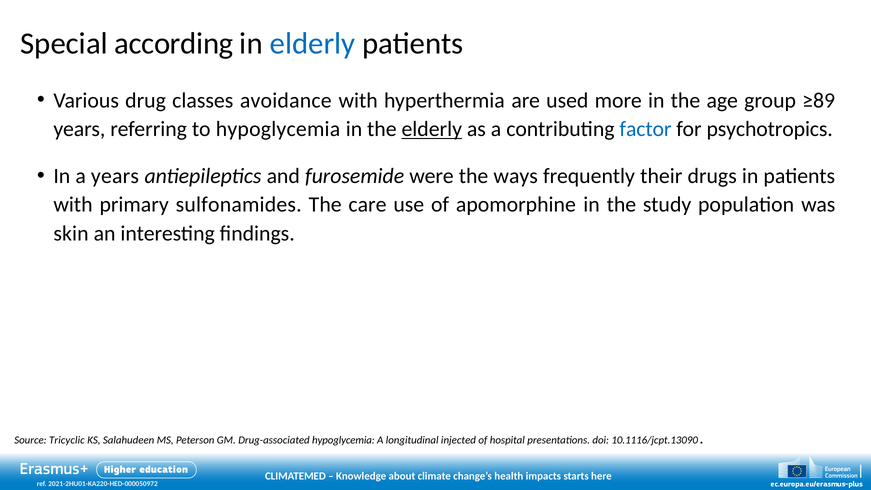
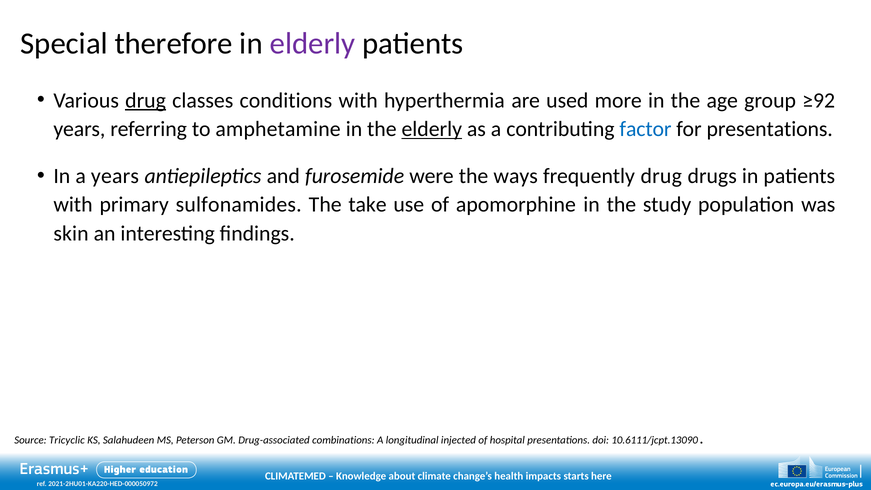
according: according -> therefore (174, 43)
elderly colour: blue -> purple (312, 43)
drug underline: none -> present (146, 100)
avoidance: avoidance -> conditions (286, 100)
≥89: ≥89 -> ≥92 (819, 100)
to hypoglycemia: hypoglycemia -> amphetamine (278, 129)
for psychotropics: psychotropics -> presentations (770, 129)
frequently their: their -> drug (661, 176)
care: care -> take (368, 205)
Drug-associated hypoglycemia: hypoglycemia -> combinations (343, 440)
10.1116/jcpt.13090: 10.1116/jcpt.13090 -> 10.6111/jcpt.13090 (655, 440)
